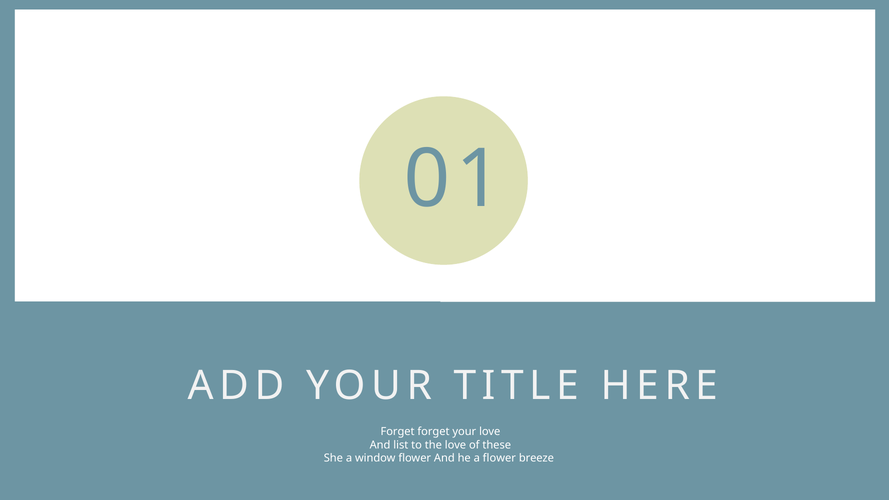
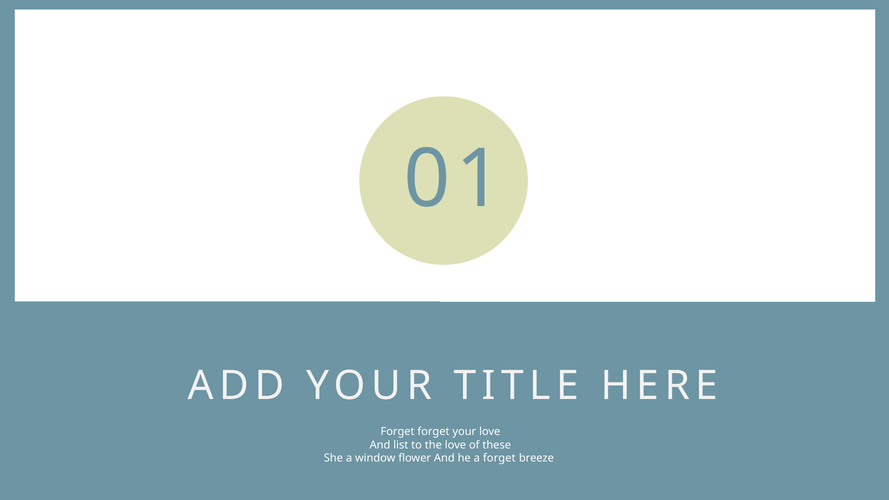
a flower: flower -> forget (499, 458)
